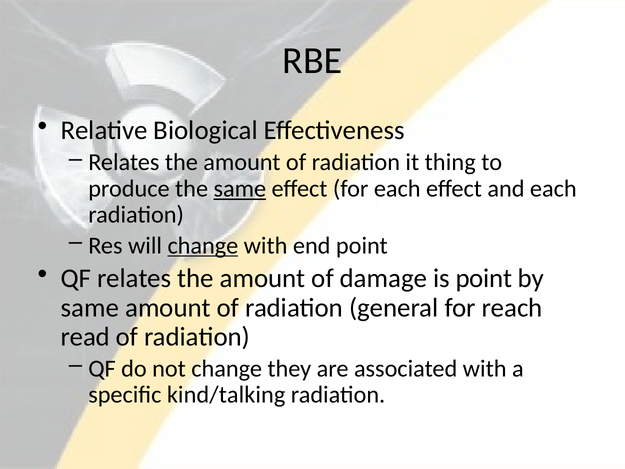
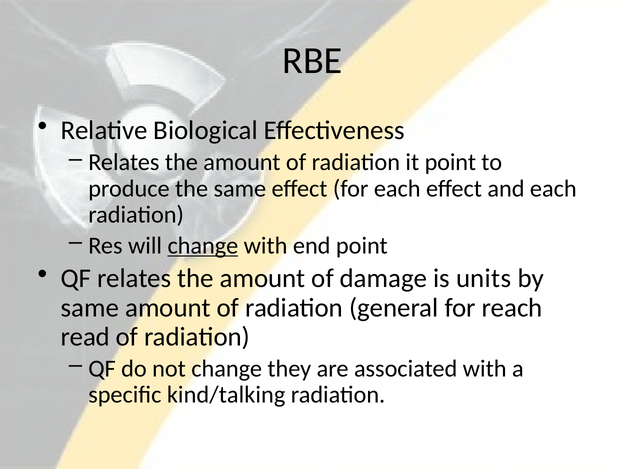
it thing: thing -> point (450, 162)
same underline: present -> none (240, 189)
is point: point -> units (484, 278)
